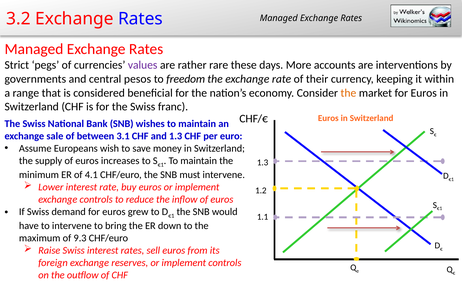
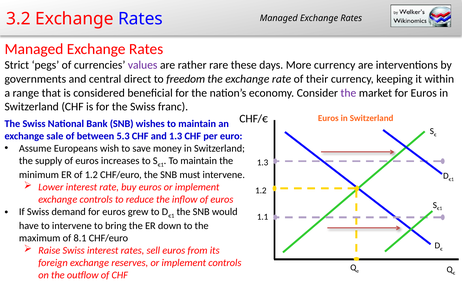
More accounts: accounts -> currency (335, 65)
pesos: pesos -> direct (138, 79)
the colour: orange -> purple (348, 93)
3.1: 3.1 -> 5.3 (123, 136)
of 4.1: 4.1 -> 1.2 (91, 175)
9.3: 9.3 -> 8.1 (80, 238)
